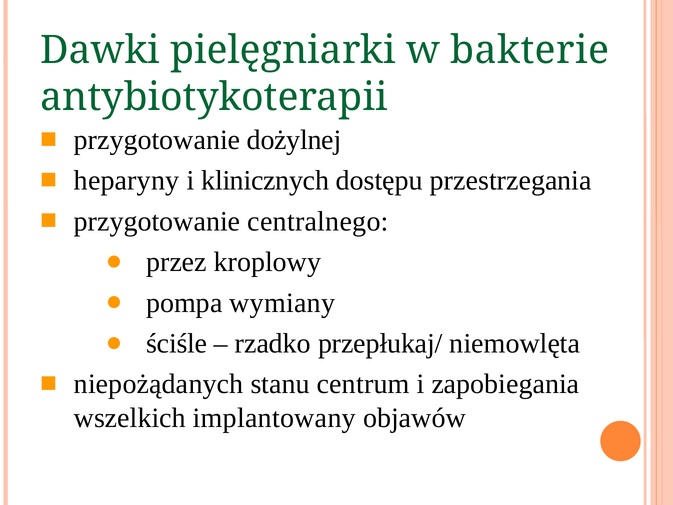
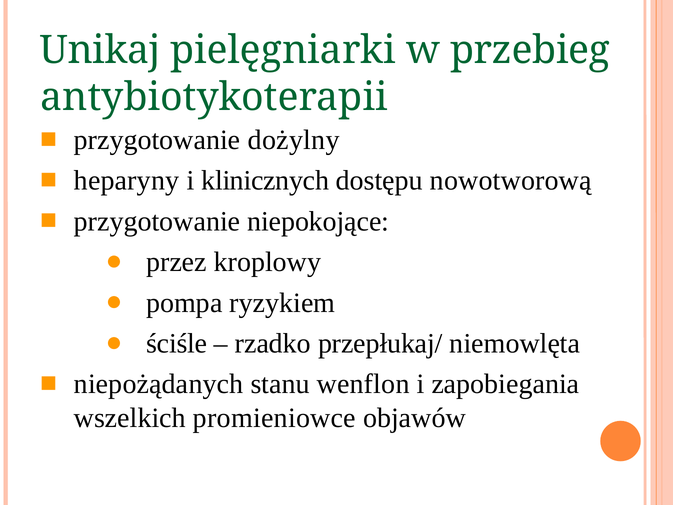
Dawki: Dawki -> Unikaj (100, 50)
bakterie: bakterie -> przebieg (530, 50)
dożylnej: dożylnej -> dożylny (294, 140)
przestrzegania: przestrzegania -> nowotworową (511, 181)
centralnego: centralnego -> niepokojące (318, 221)
wymiany: wymiany -> ryzykiem (282, 303)
centrum: centrum -> wenflon (363, 384)
implantowany: implantowany -> promieniowce (274, 418)
